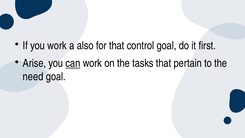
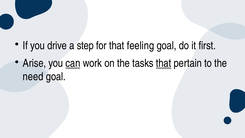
you work: work -> drive (57, 45)
also: also -> step (85, 45)
control: control -> feeling (140, 45)
that underline: none -> present (164, 63)
